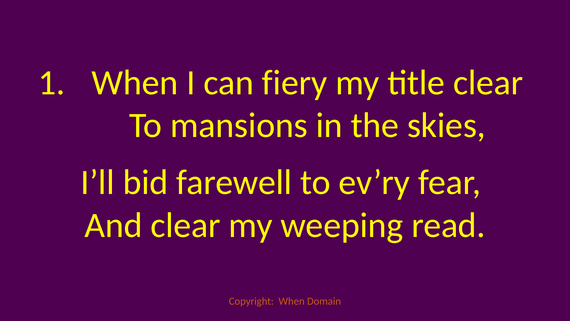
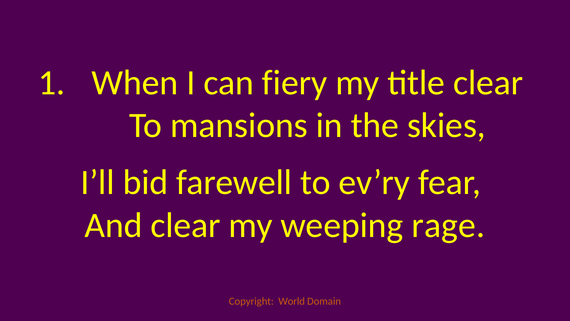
read: read -> rage (448, 225)
Copyright When: When -> World (292, 301)
